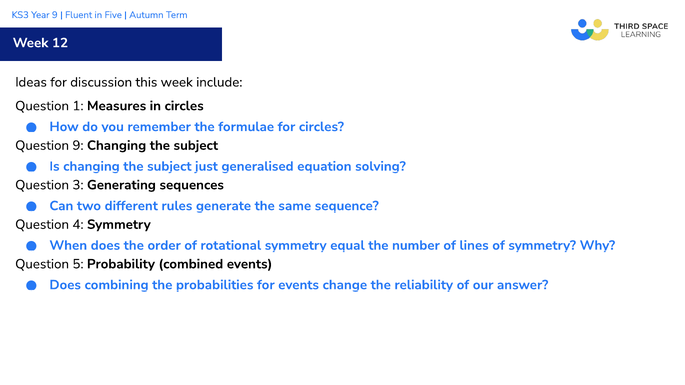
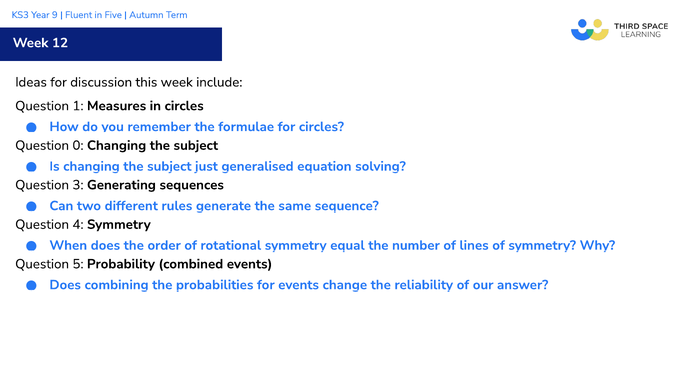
Question 9: 9 -> 0 (78, 145)
